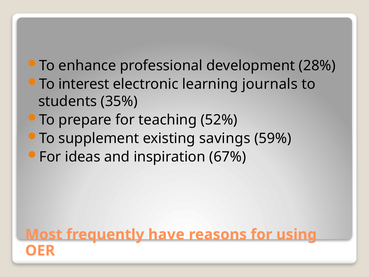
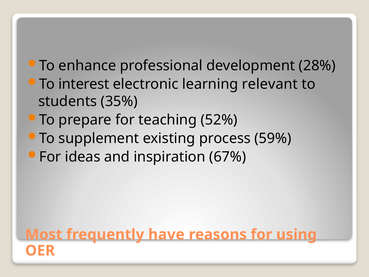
journals: journals -> relevant (270, 84)
savings: savings -> process (225, 138)
